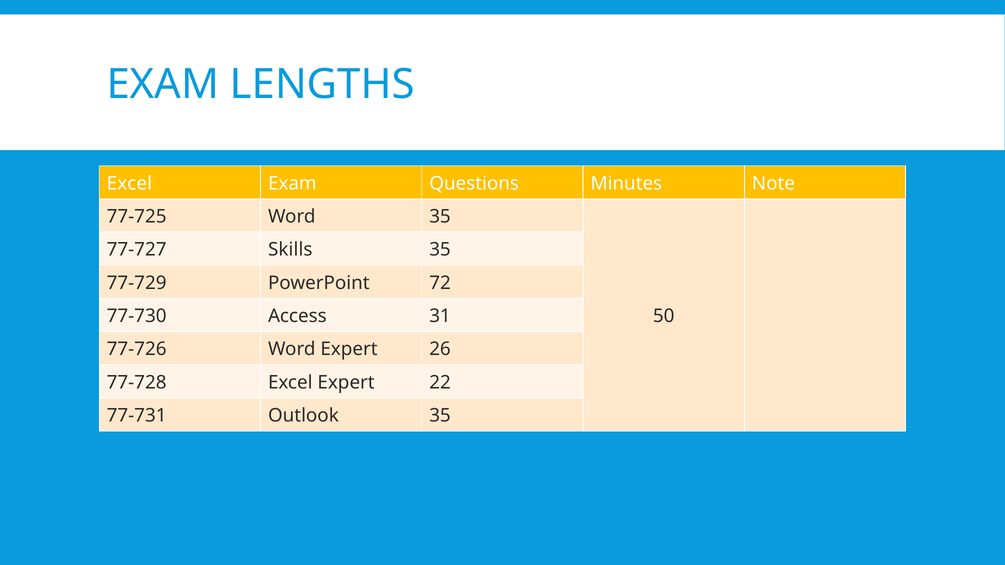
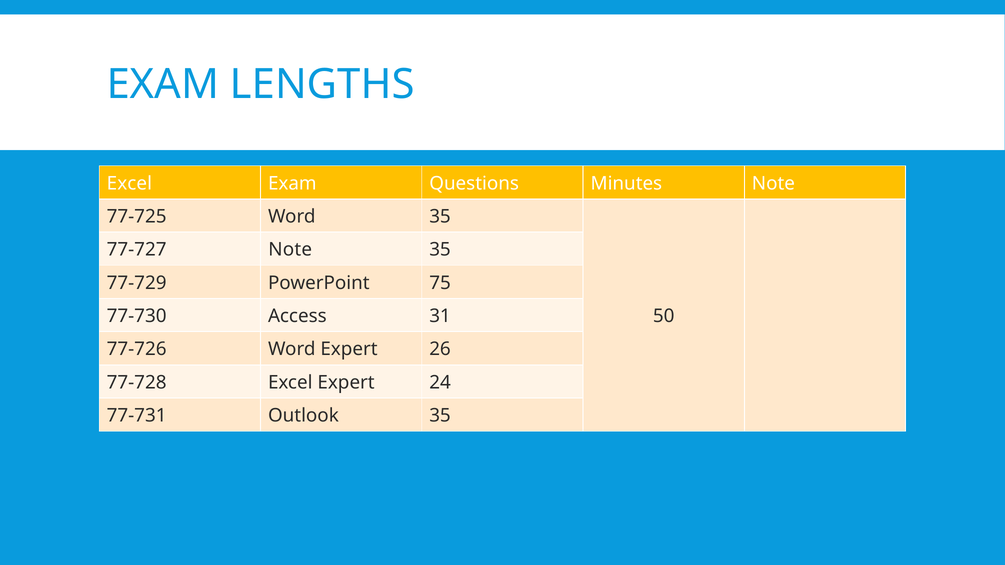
77-727 Skills: Skills -> Note (290, 250)
72: 72 -> 75 (440, 283)
22: 22 -> 24 (440, 383)
